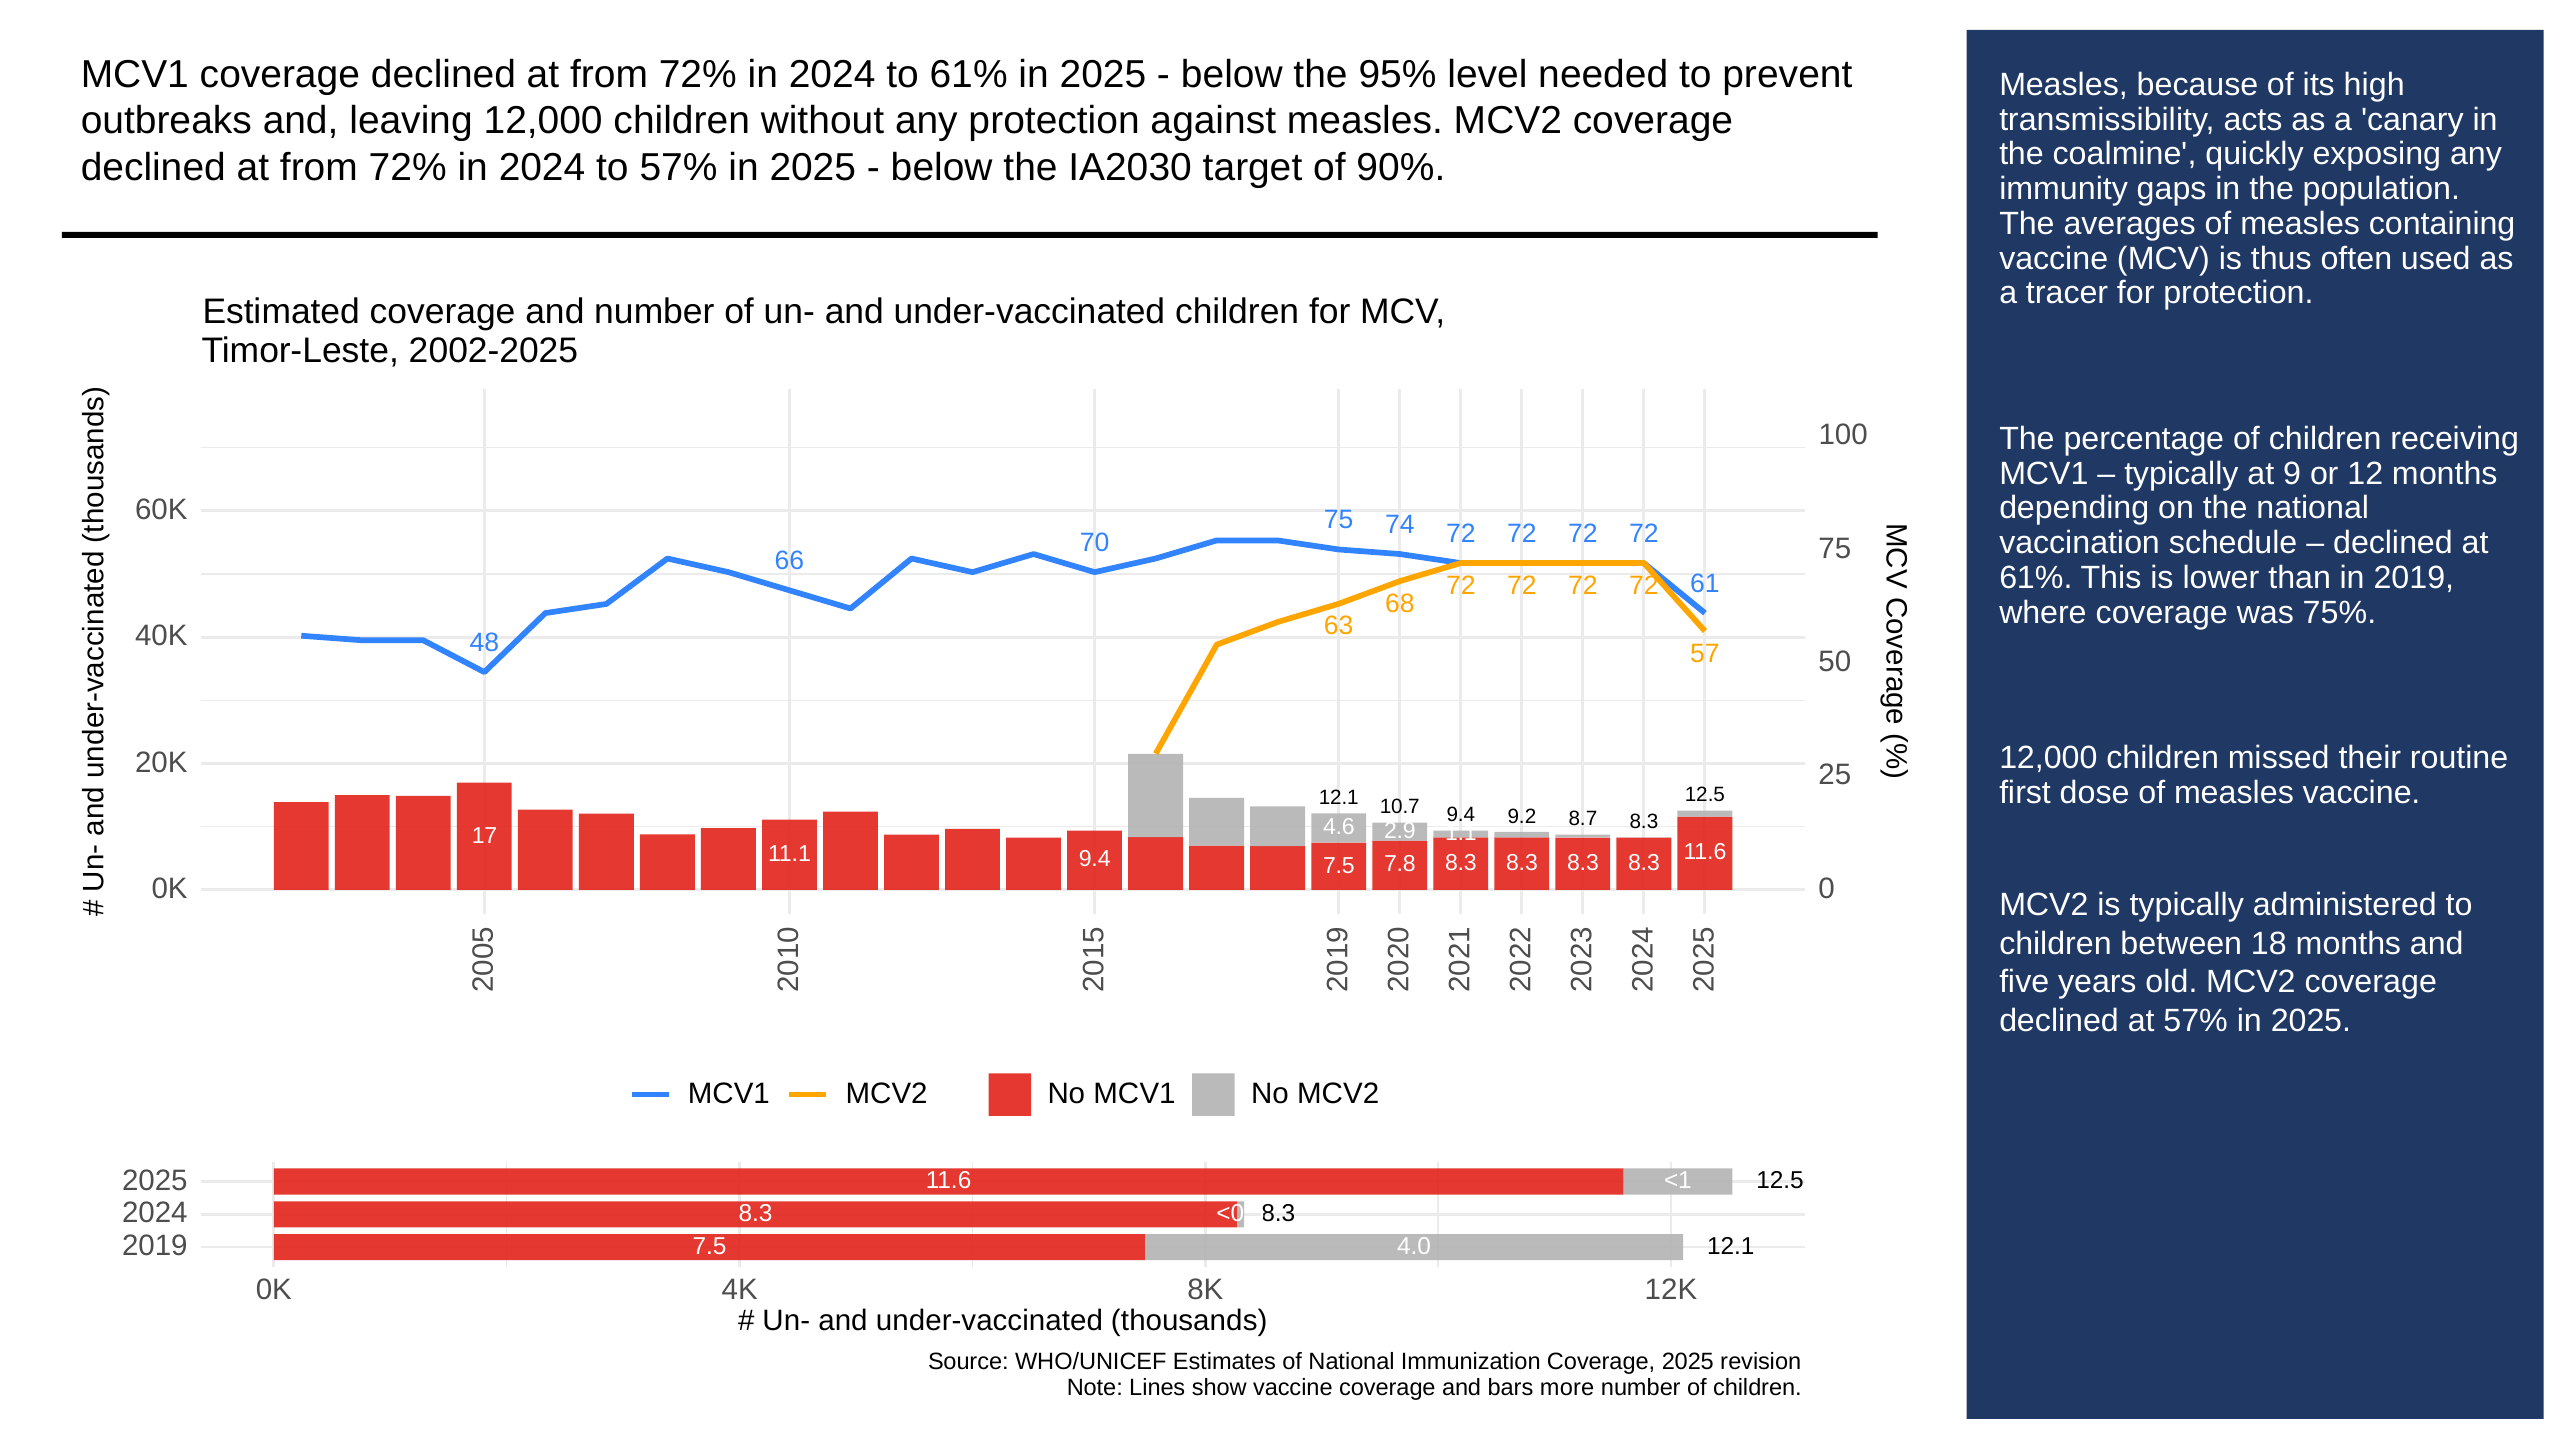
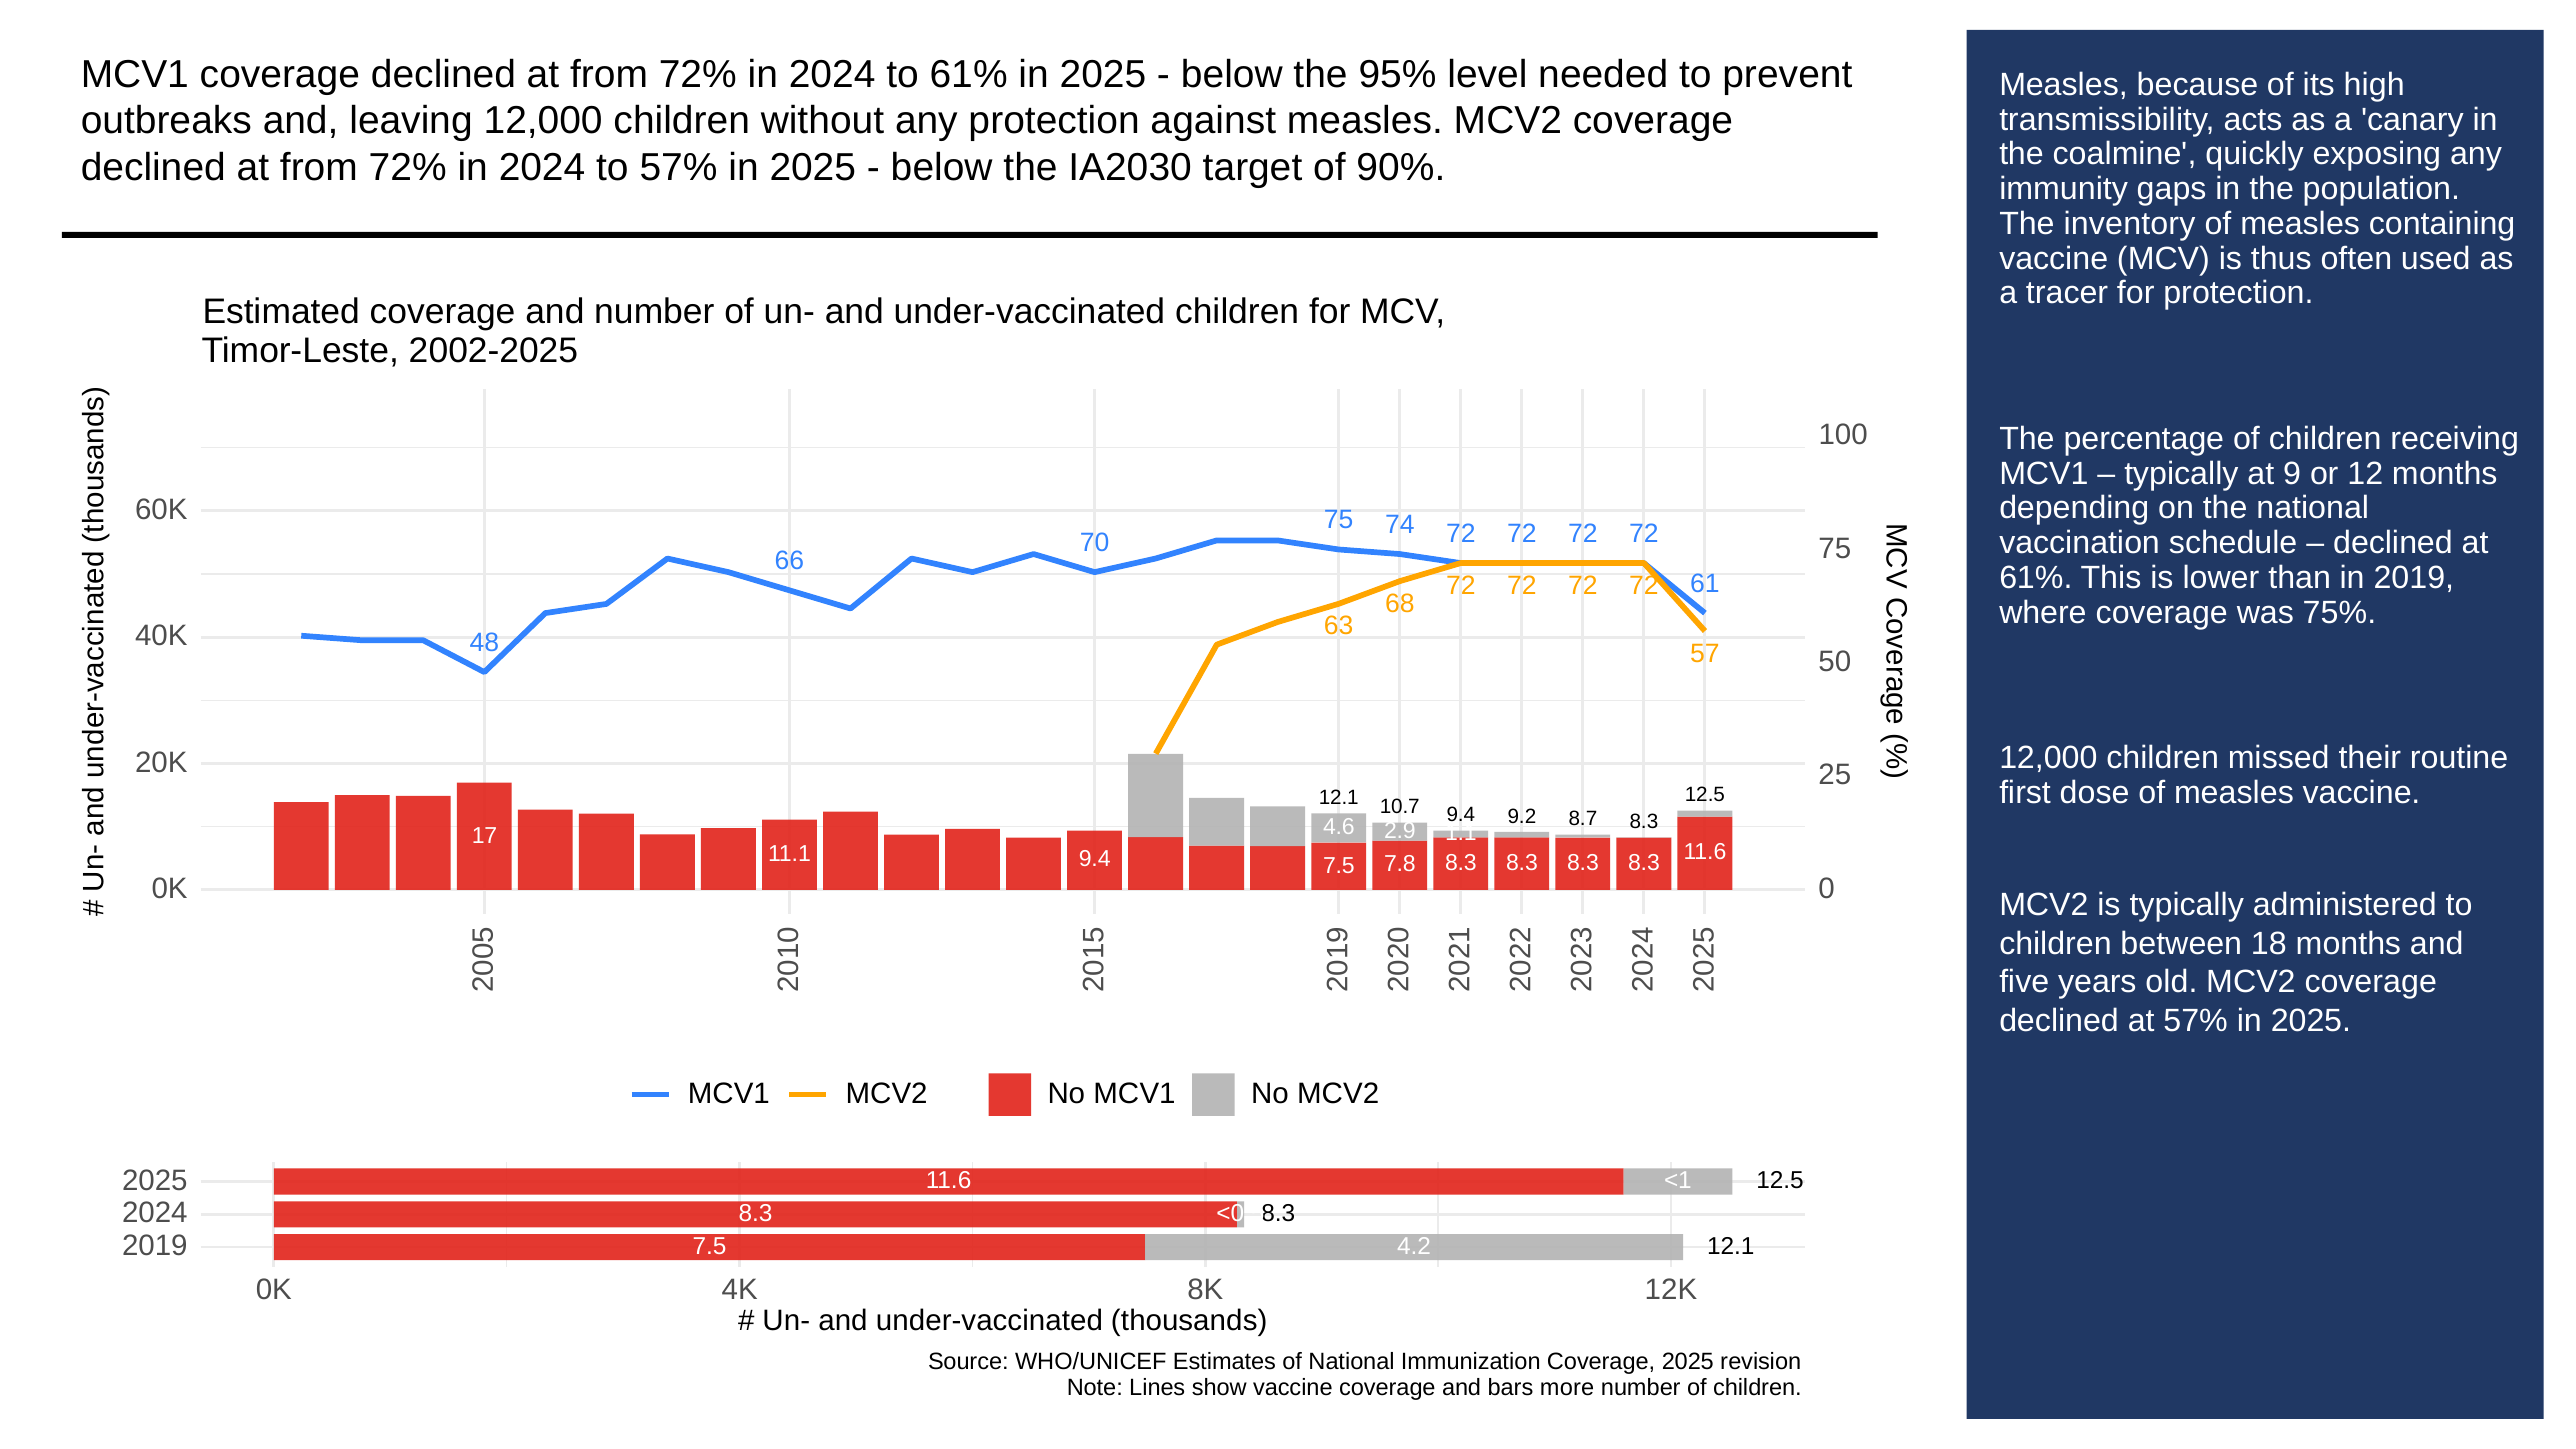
averages: averages -> inventory (2130, 224)
4.0: 4.0 -> 4.2 (1414, 1246)
